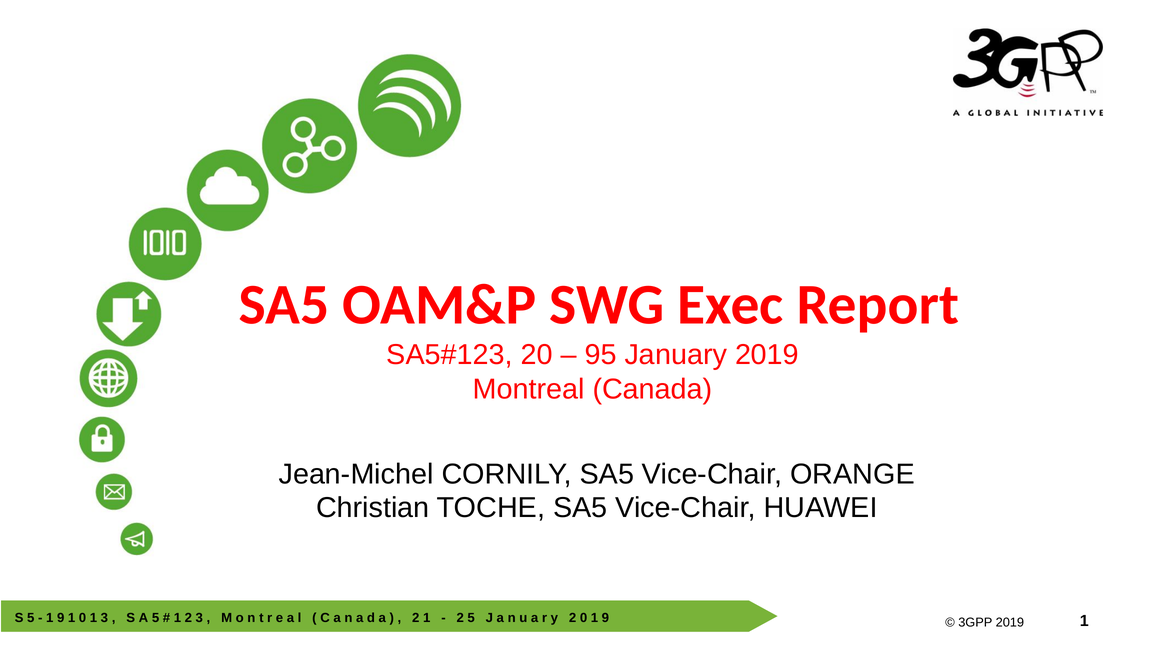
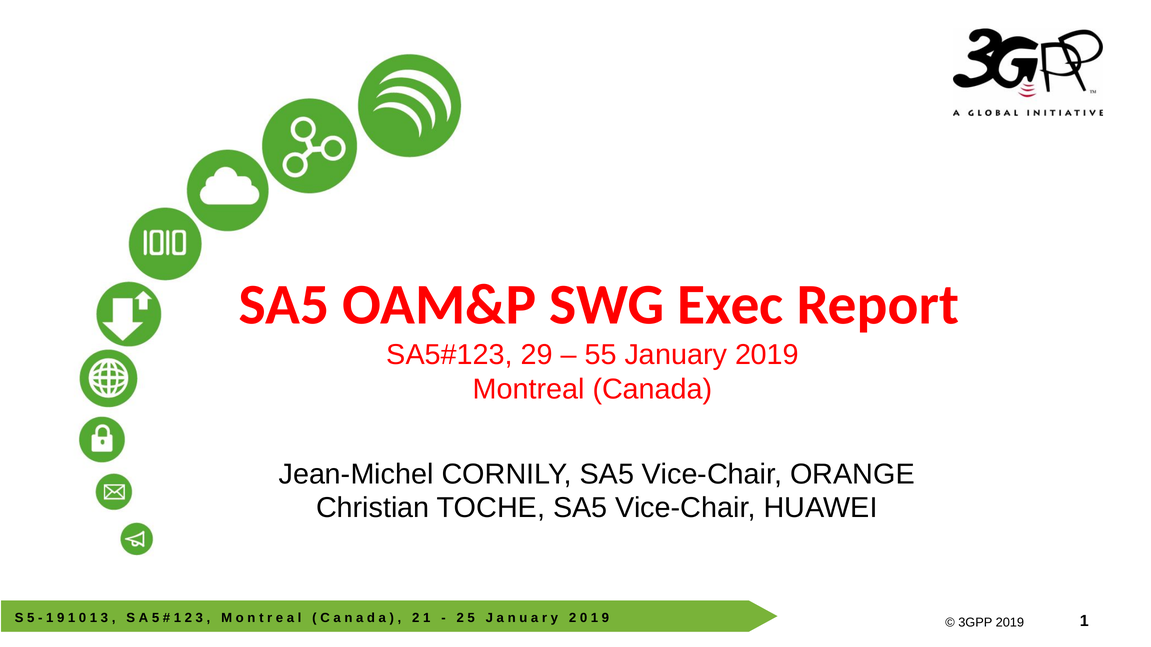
20: 20 -> 29 (537, 355)
95: 95 -> 55 (601, 355)
